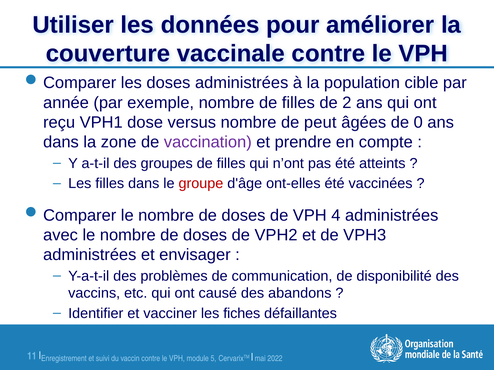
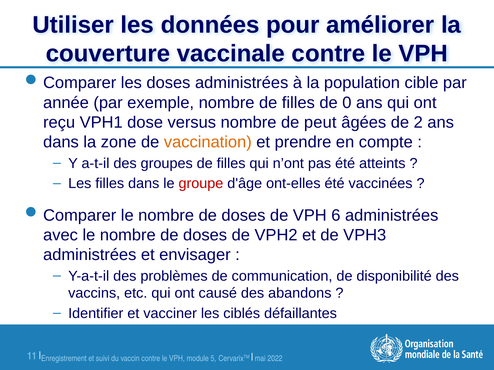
2: 2 -> 0 (347, 103)
0: 0 -> 2 (418, 123)
vaccination colour: purple -> orange (208, 142)
4: 4 -> 6 (336, 216)
fiches: fiches -> ciblés (242, 314)
